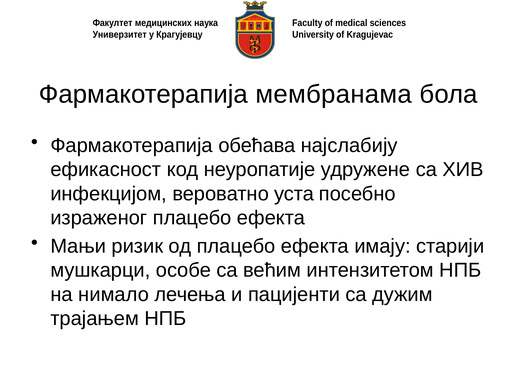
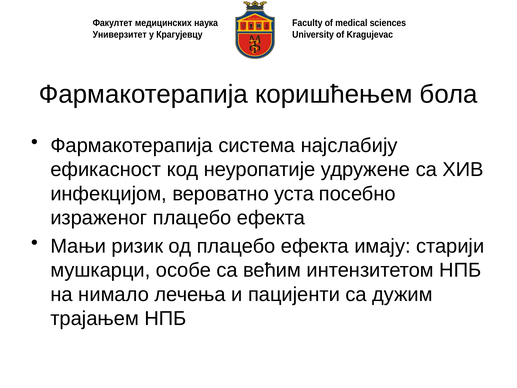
мембранама: мембранама -> коришћењем (334, 94)
обећава: обећава -> система (257, 145)
